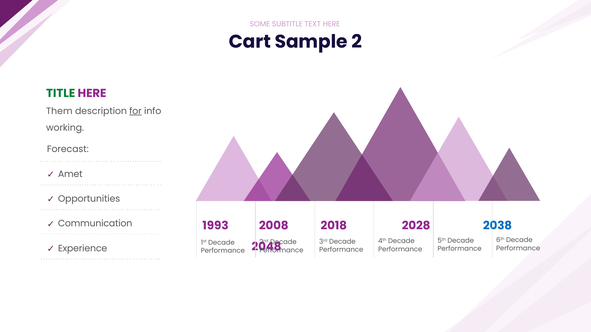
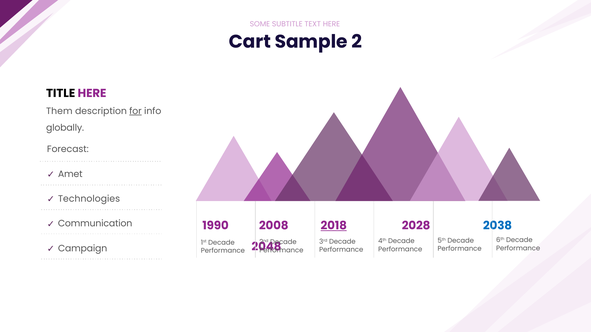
TITLE colour: green -> black (61, 93)
working: working -> globally (65, 128)
Opportunities: Opportunities -> Technologies (89, 199)
1993: 1993 -> 1990 (216, 226)
2018 underline: none -> present (334, 226)
Experience: Experience -> Campaign (83, 249)
